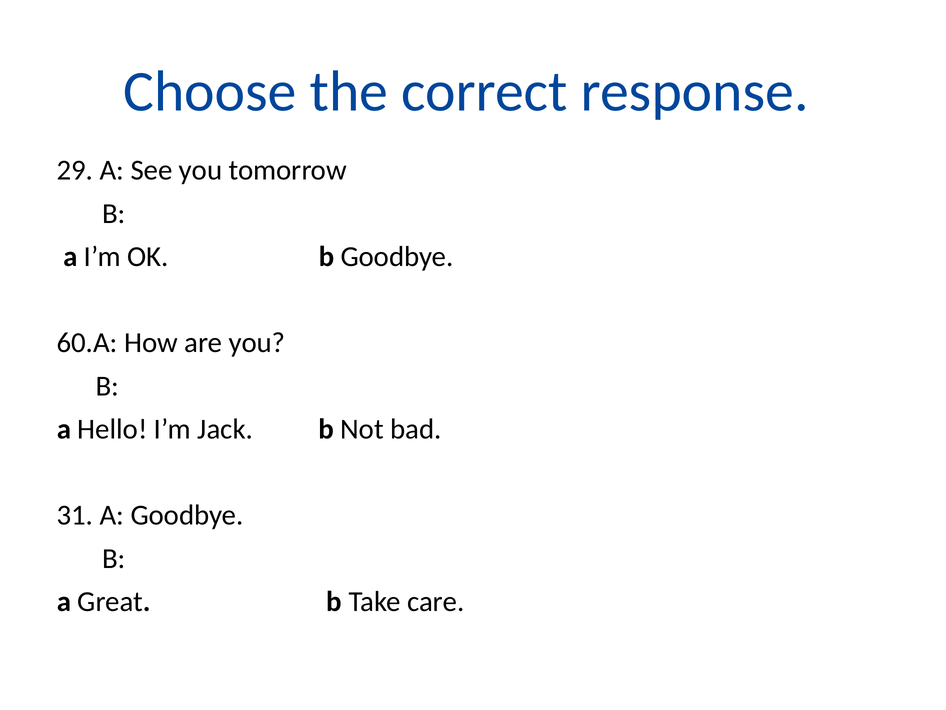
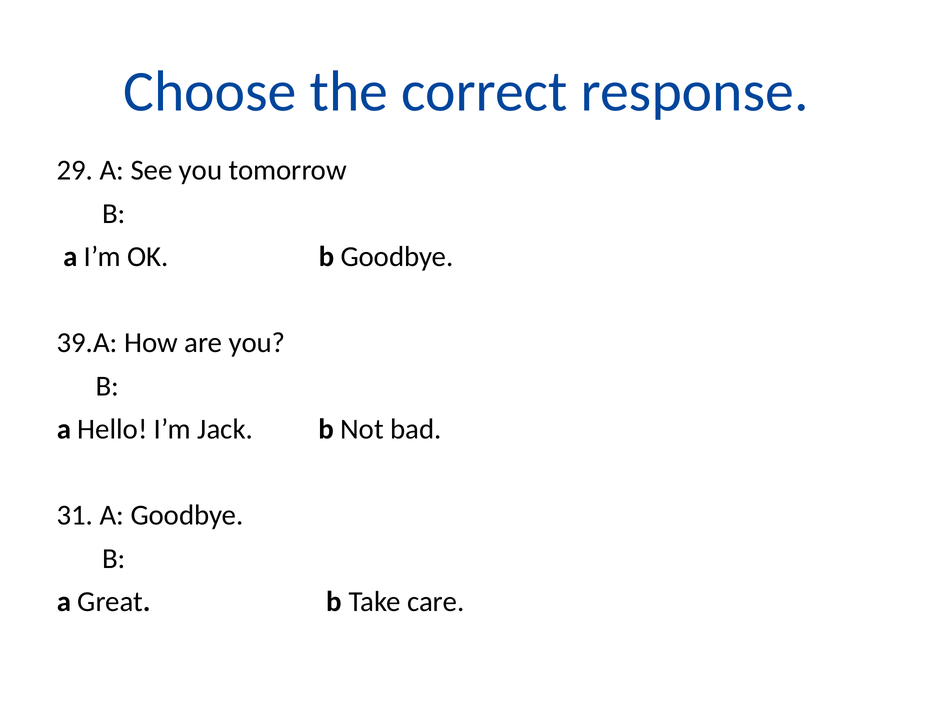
60.A: 60.A -> 39.A (87, 343)
